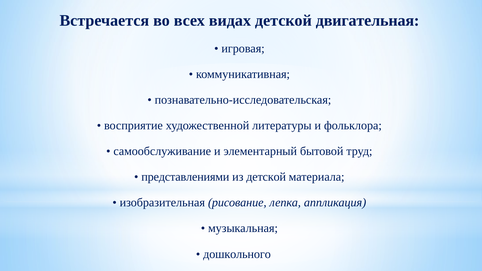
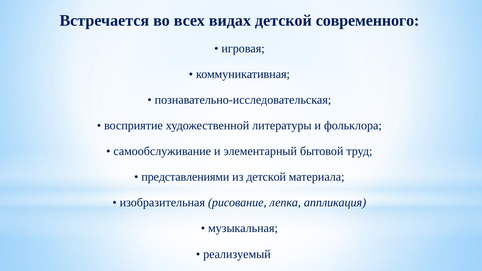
двигательная: двигательная -> современного (368, 21)
дошкольного: дошкольного -> реализуемый (237, 254)
